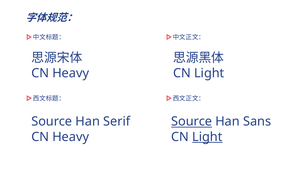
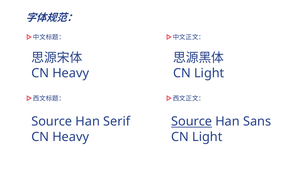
Light underline: present -> none (207, 137)
